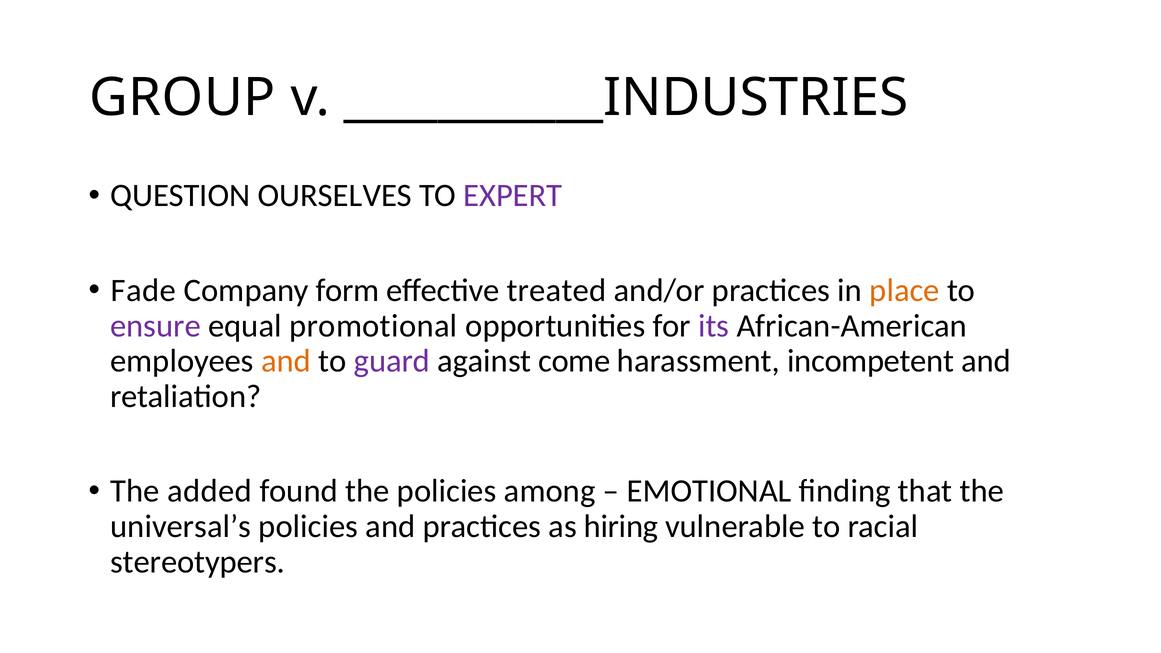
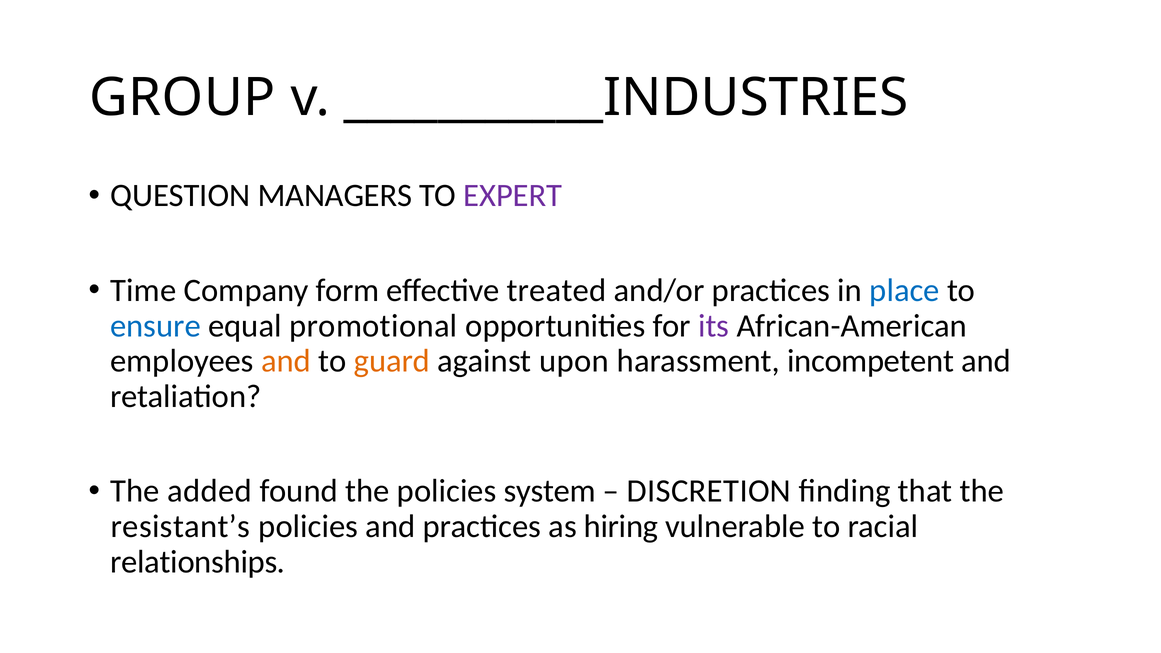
OURSELVES: OURSELVES -> MANAGERS (335, 196)
Fade: Fade -> Time (143, 290)
place colour: orange -> blue (905, 290)
ensure colour: purple -> blue (156, 326)
guard colour: purple -> orange (392, 361)
come: come -> upon (574, 361)
among: among -> system (550, 491)
EMOTIONAL: EMOTIONAL -> DISCRETION (709, 491)
universal’s: universal’s -> resistant’s (181, 526)
stereotypers: stereotypers -> relationships (198, 562)
